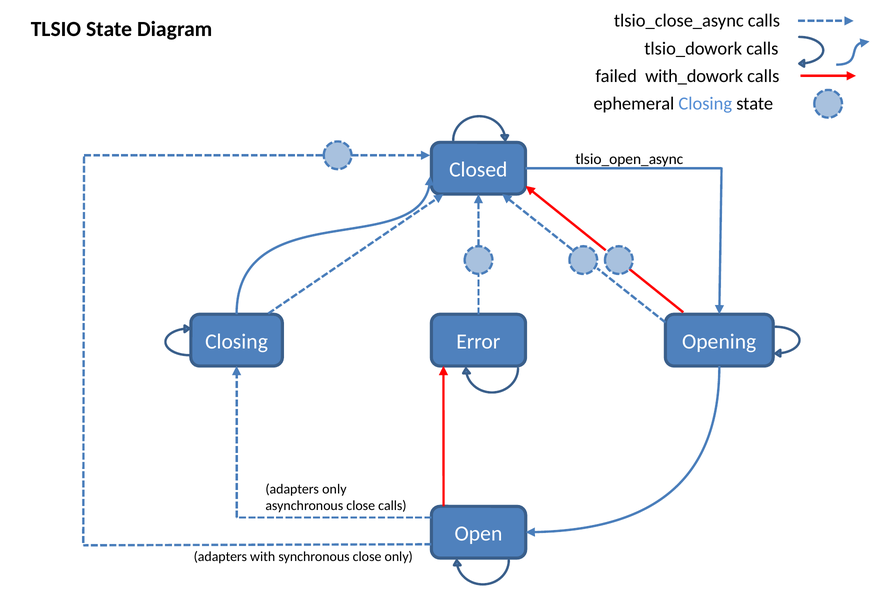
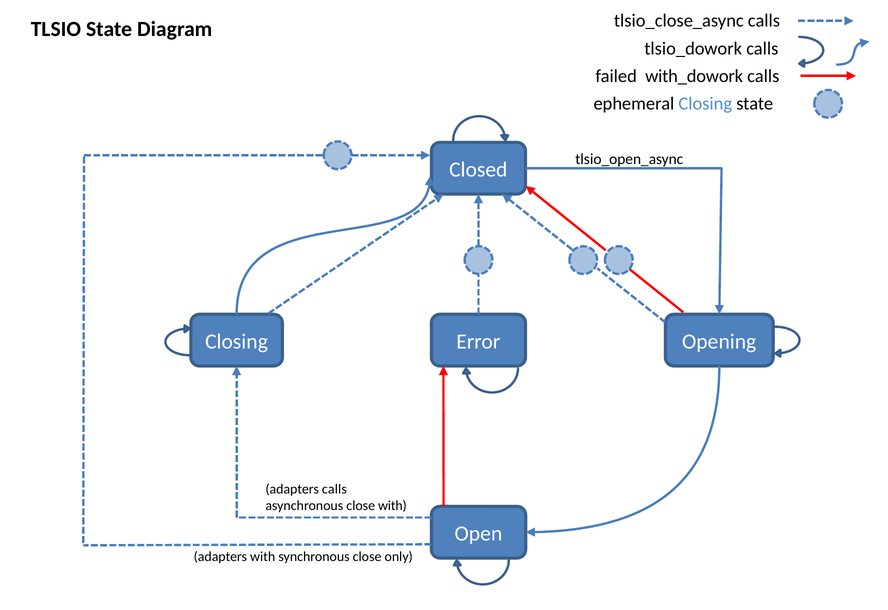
adapters only: only -> calls (334, 489)
close calls: calls -> with (392, 506)
